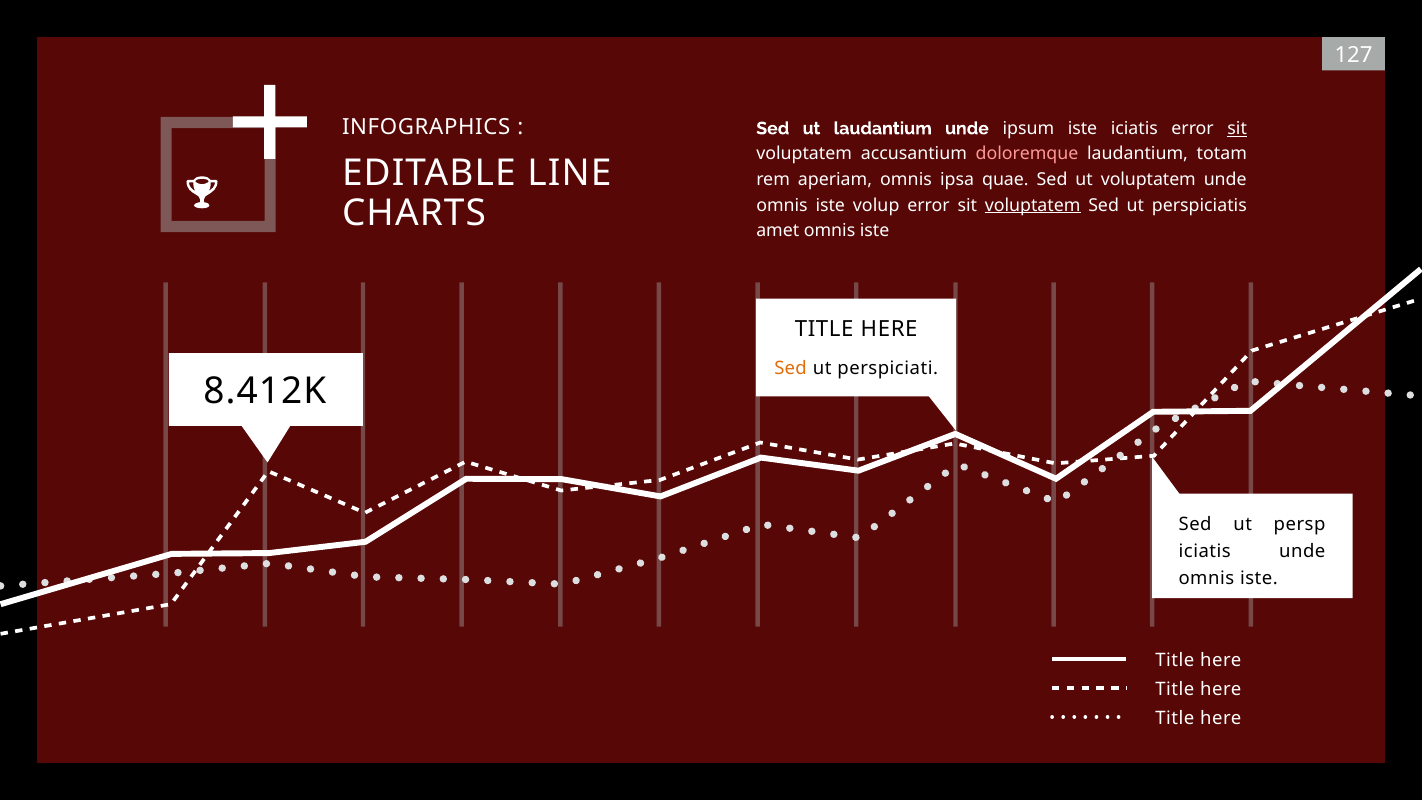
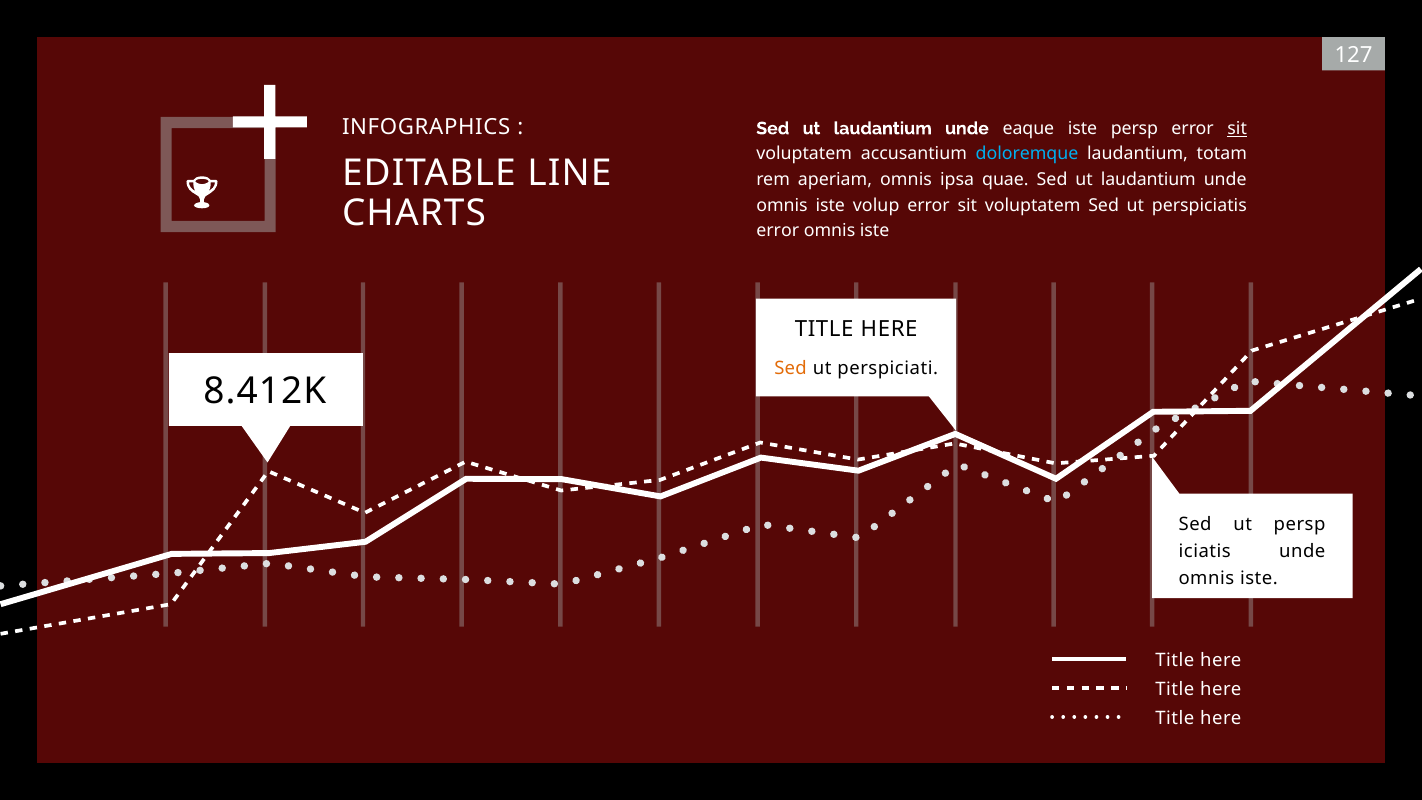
ipsum: ipsum -> eaque (1028, 128)
iste iciatis: iciatis -> persp (1134, 128)
doloremque colour: pink -> light blue (1027, 154)
quae Sed ut voluptatem: voluptatem -> laudantium (1148, 180)
voluptatem underline: present -> none (1033, 205)
amet: amet -> error (778, 231)
